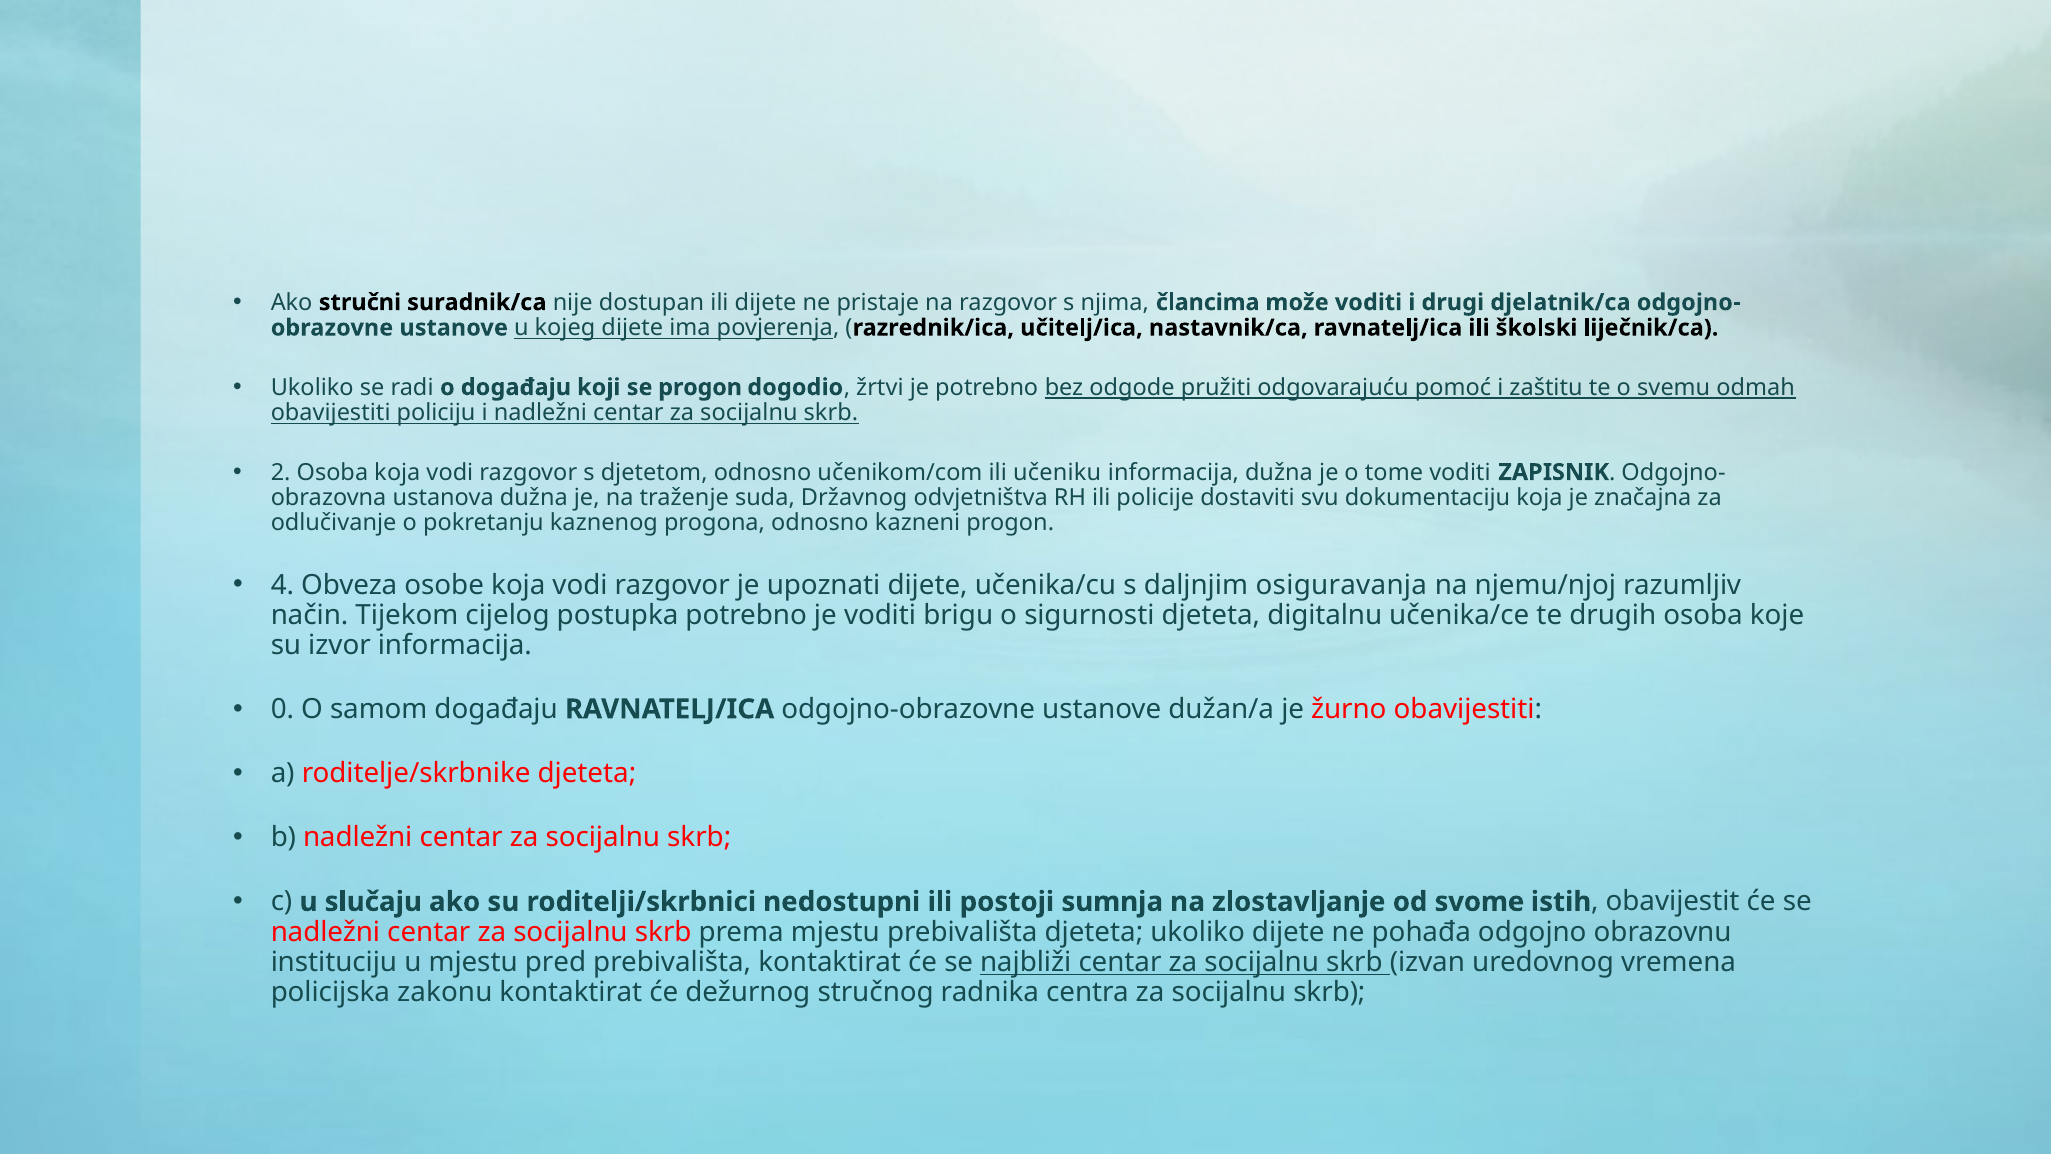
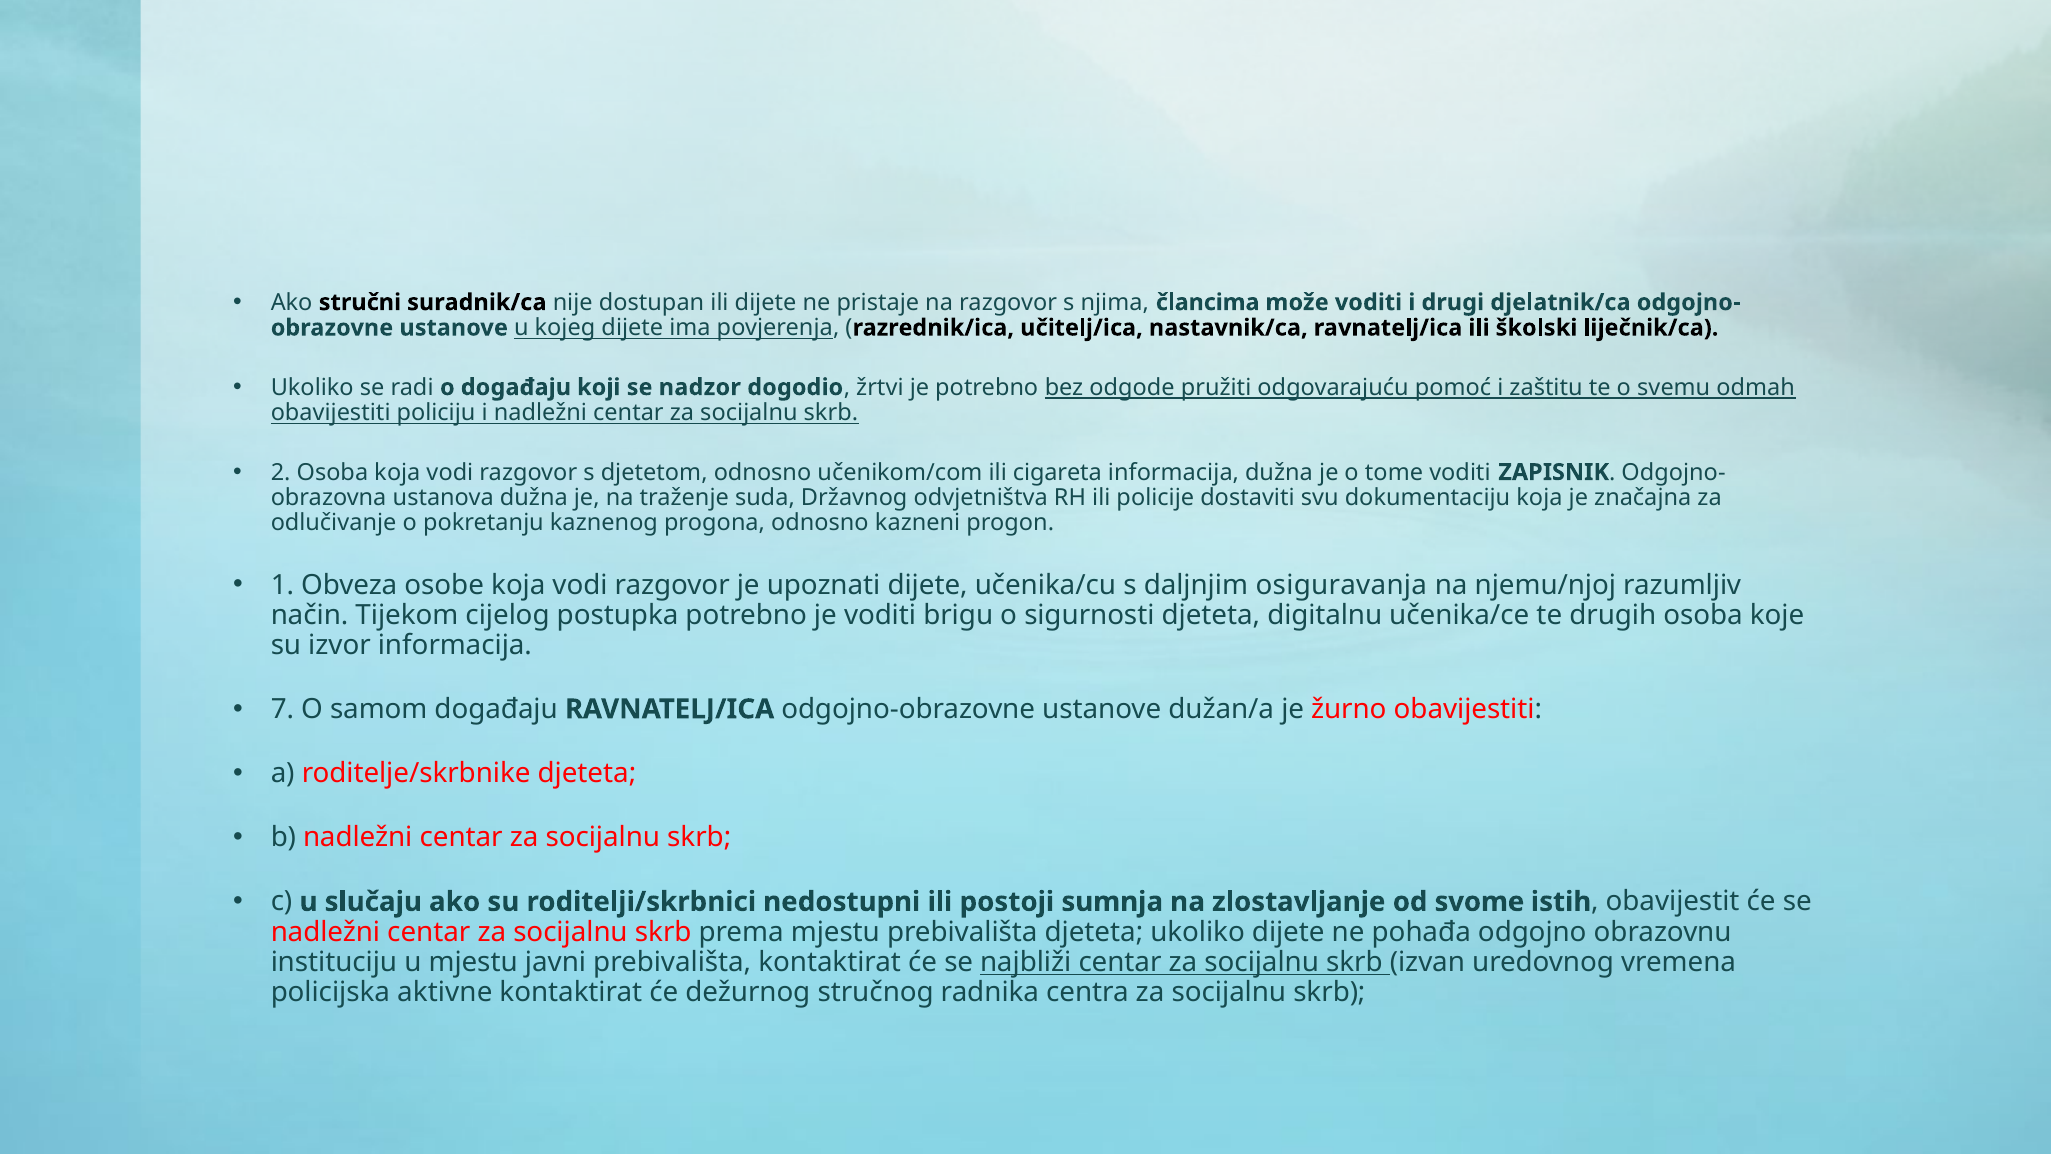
se progon: progon -> nadzor (700, 387)
učeniku: učeniku -> cigareta (1057, 472)
4: 4 -> 1 (282, 585)
0: 0 -> 7 (282, 709)
pred: pred -> javni (555, 962)
zakonu: zakonu -> aktivne (445, 992)
